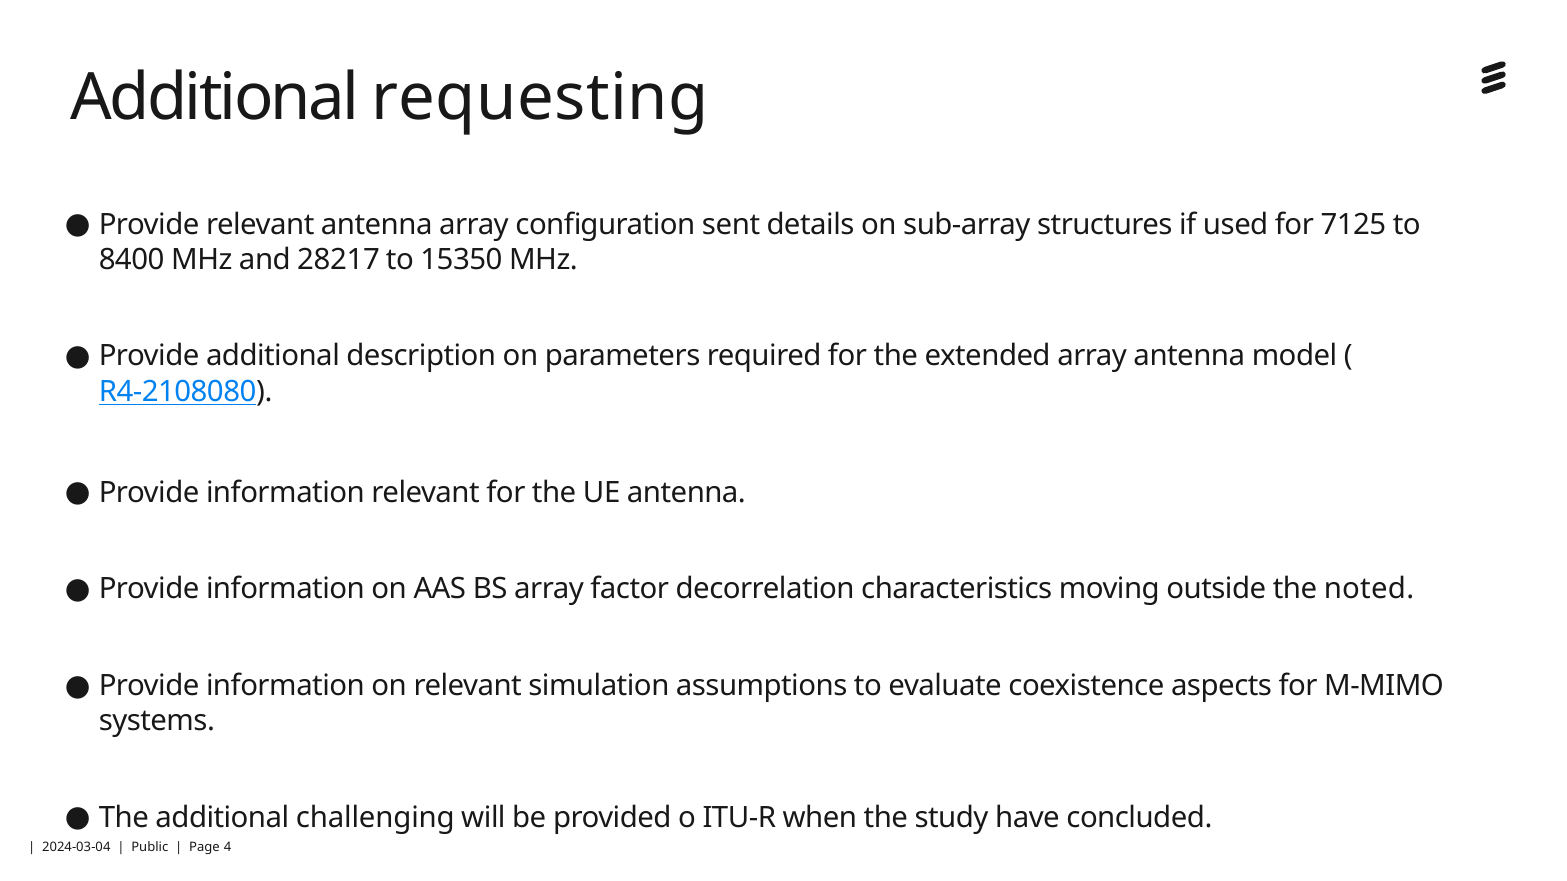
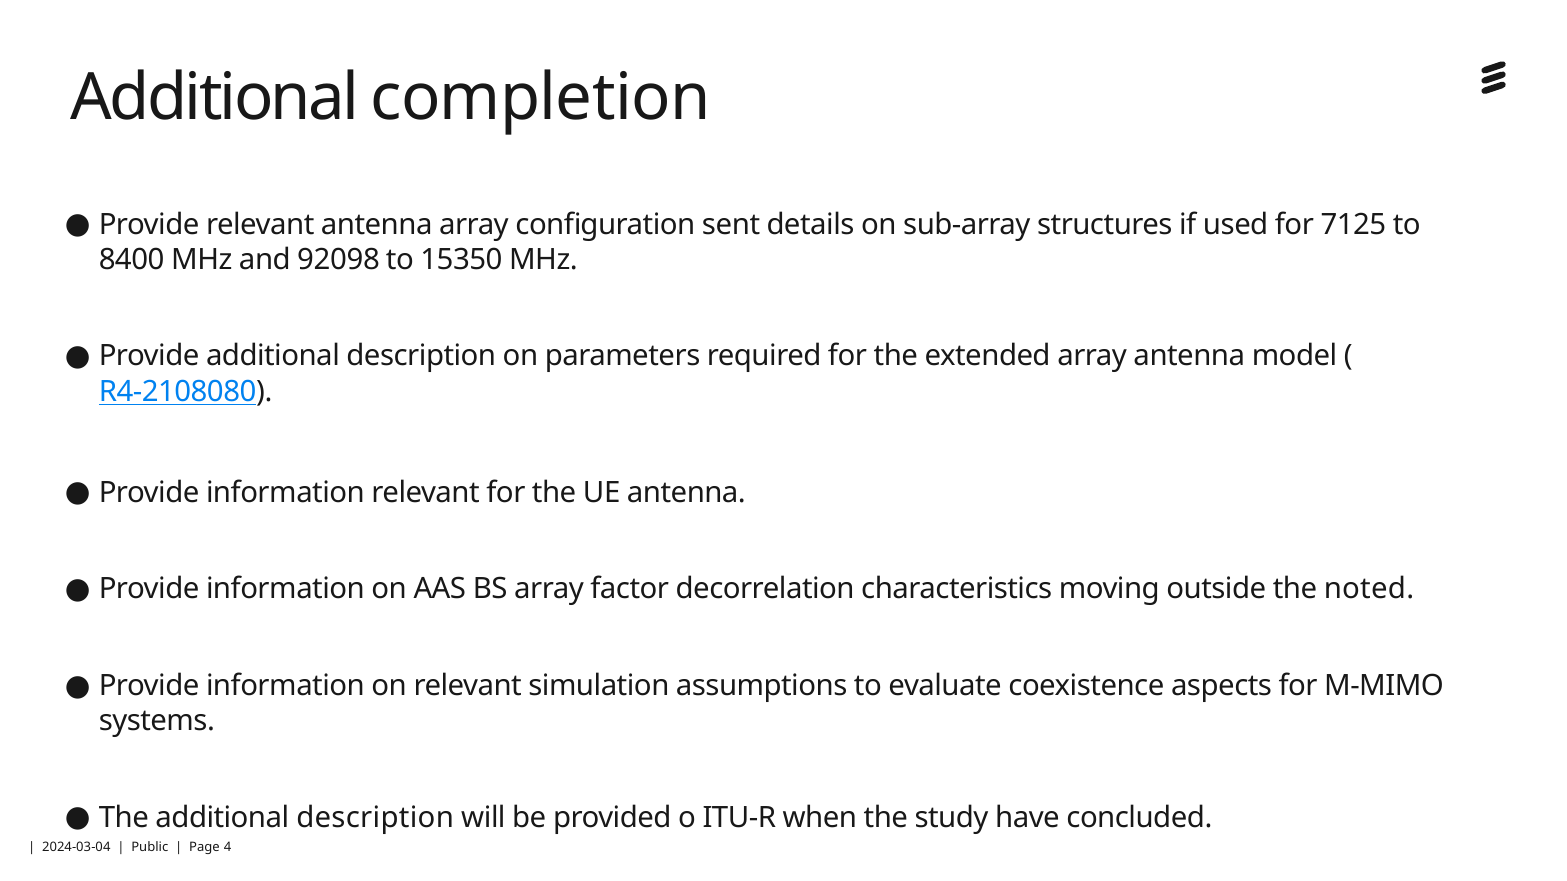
requesting: requesting -> completion (540, 98)
28217: 28217 -> 92098 (339, 260)
The additional challenging: challenging -> description (375, 818)
